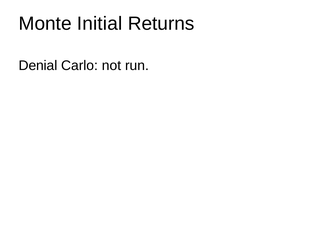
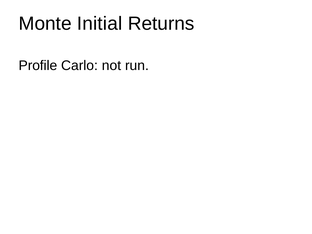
Denial: Denial -> Profile (38, 65)
